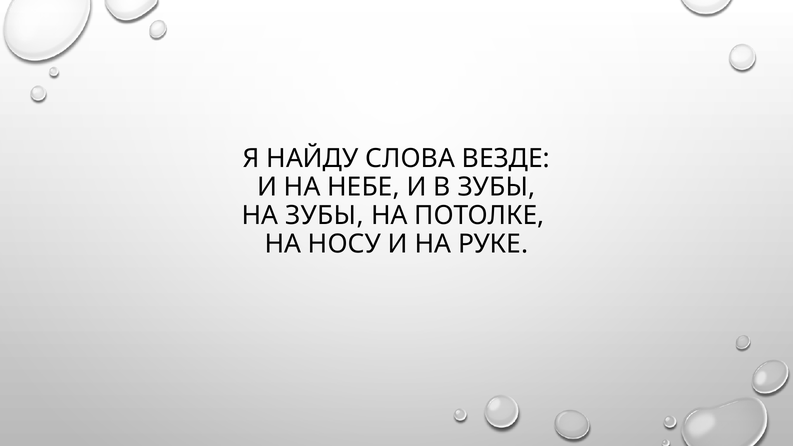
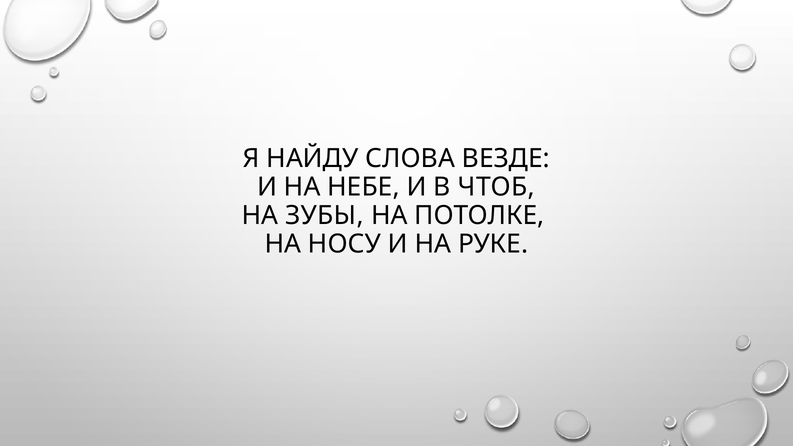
В ЗУБЫ: ЗУБЫ -> ЧТОБ (496, 187)
